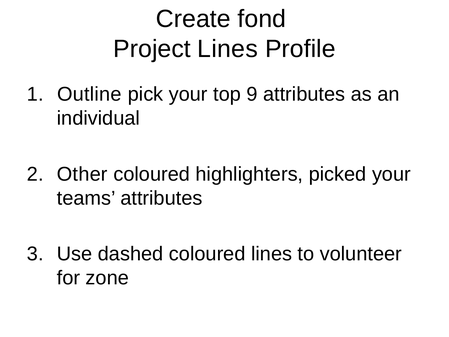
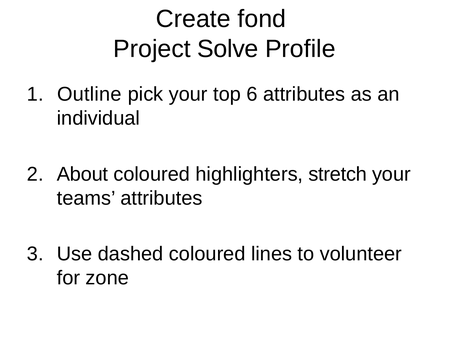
Project Lines: Lines -> Solve (228, 49)
9: 9 -> 6 (252, 94)
Other: Other -> About (82, 174)
picked: picked -> stretch (338, 174)
